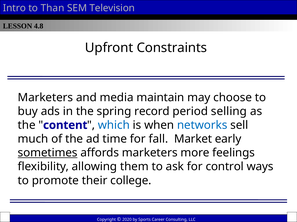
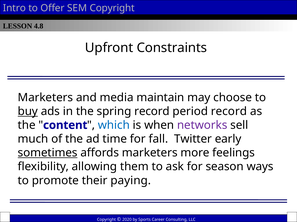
Than: Than -> Offer (53, 8)
SEM Television: Television -> Copyright (112, 8)
buy underline: none -> present (28, 112)
period selling: selling -> record (229, 112)
networks colour: blue -> purple (202, 126)
Market: Market -> Twitter (193, 139)
control: control -> season (225, 167)
college: college -> paying (131, 181)
